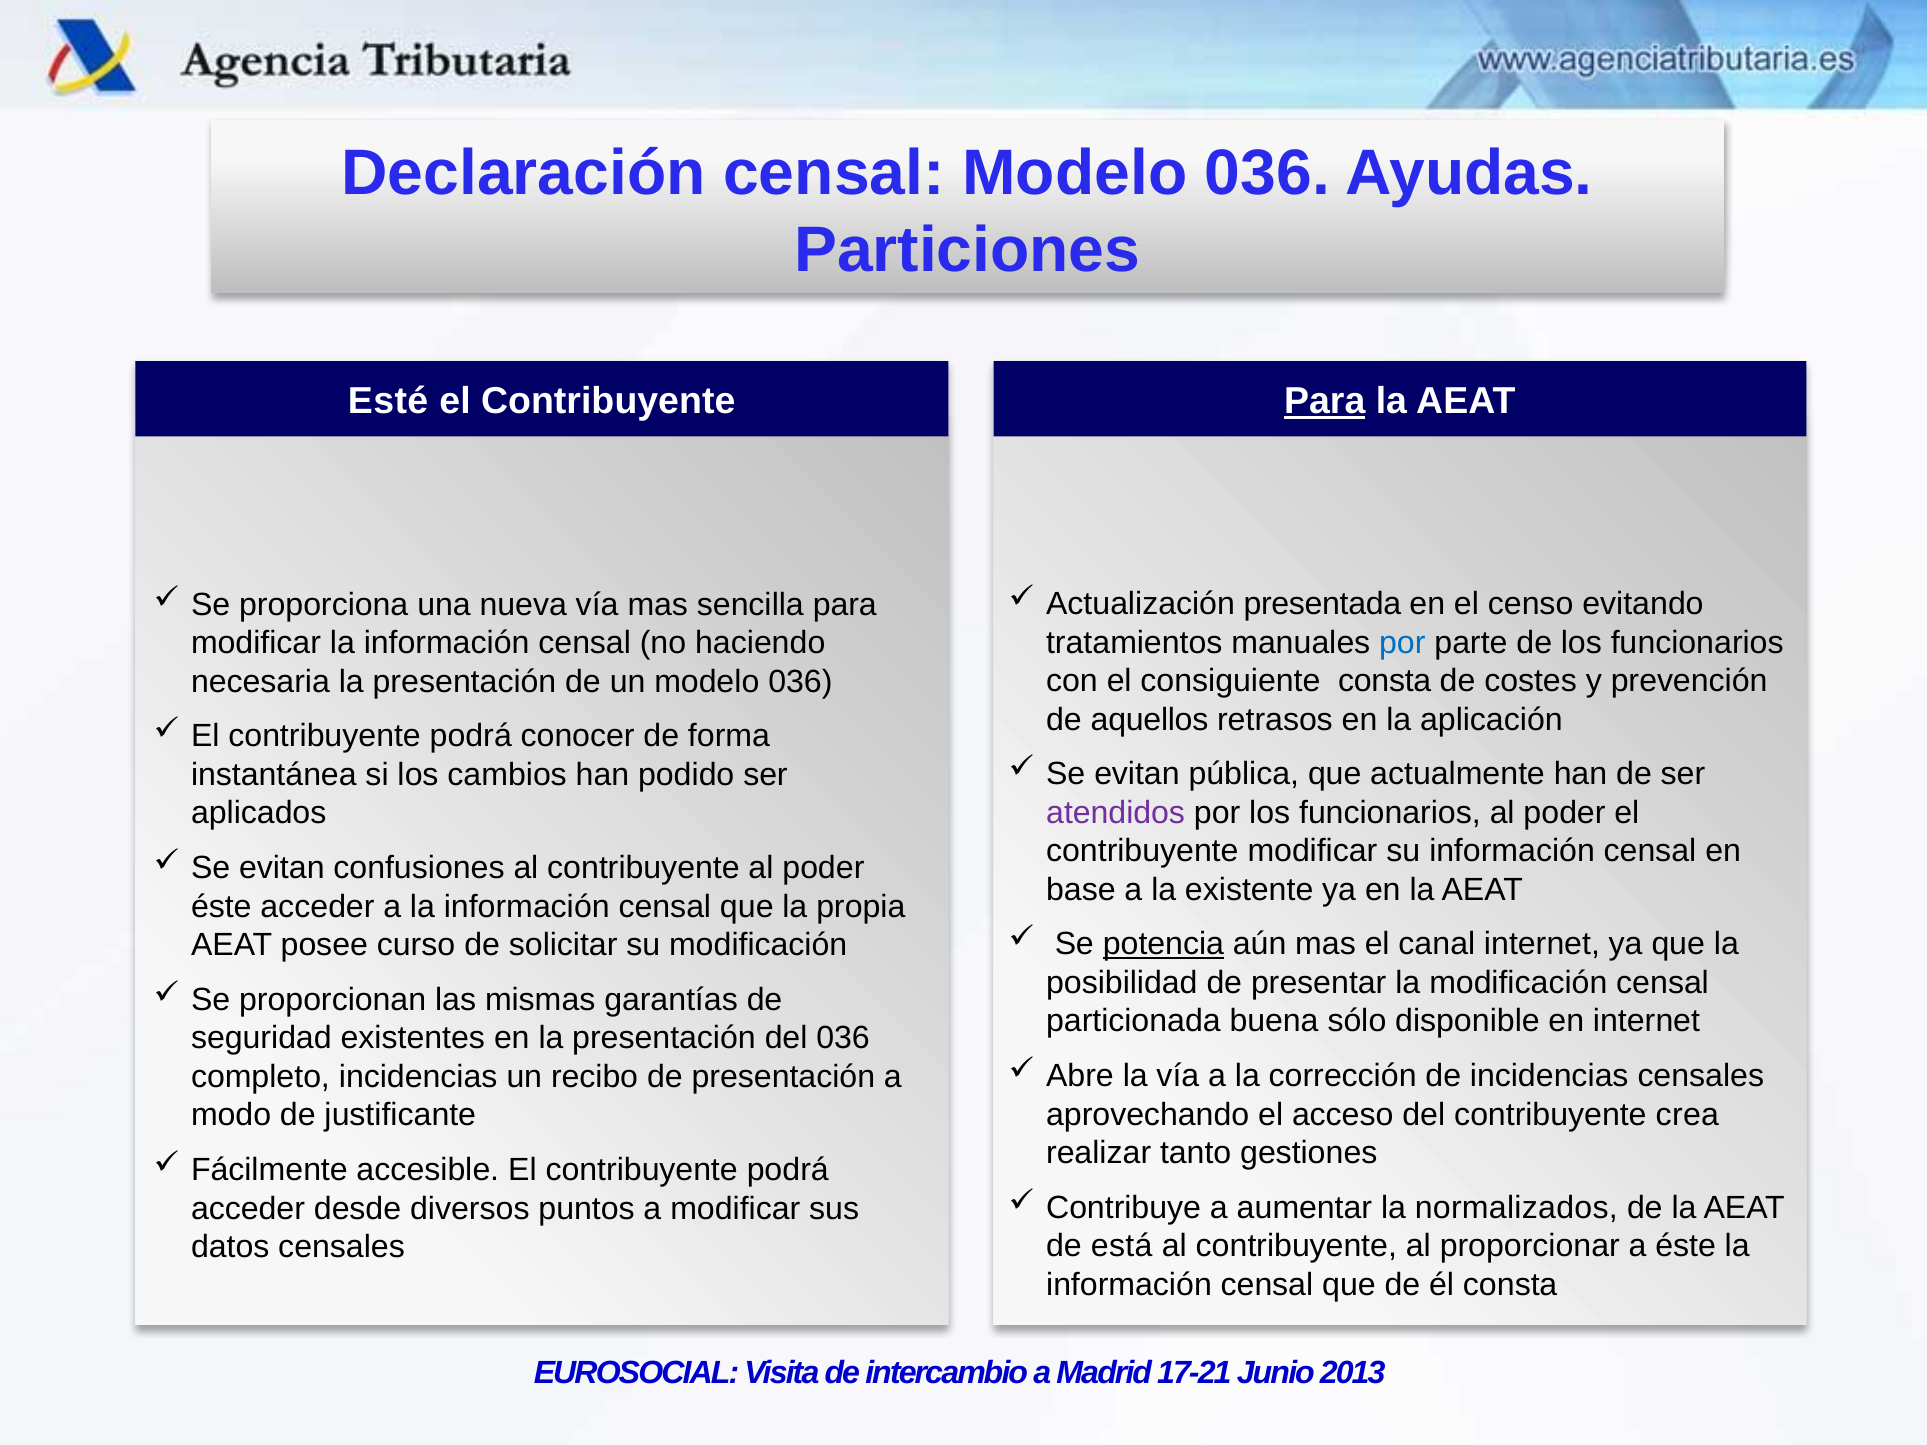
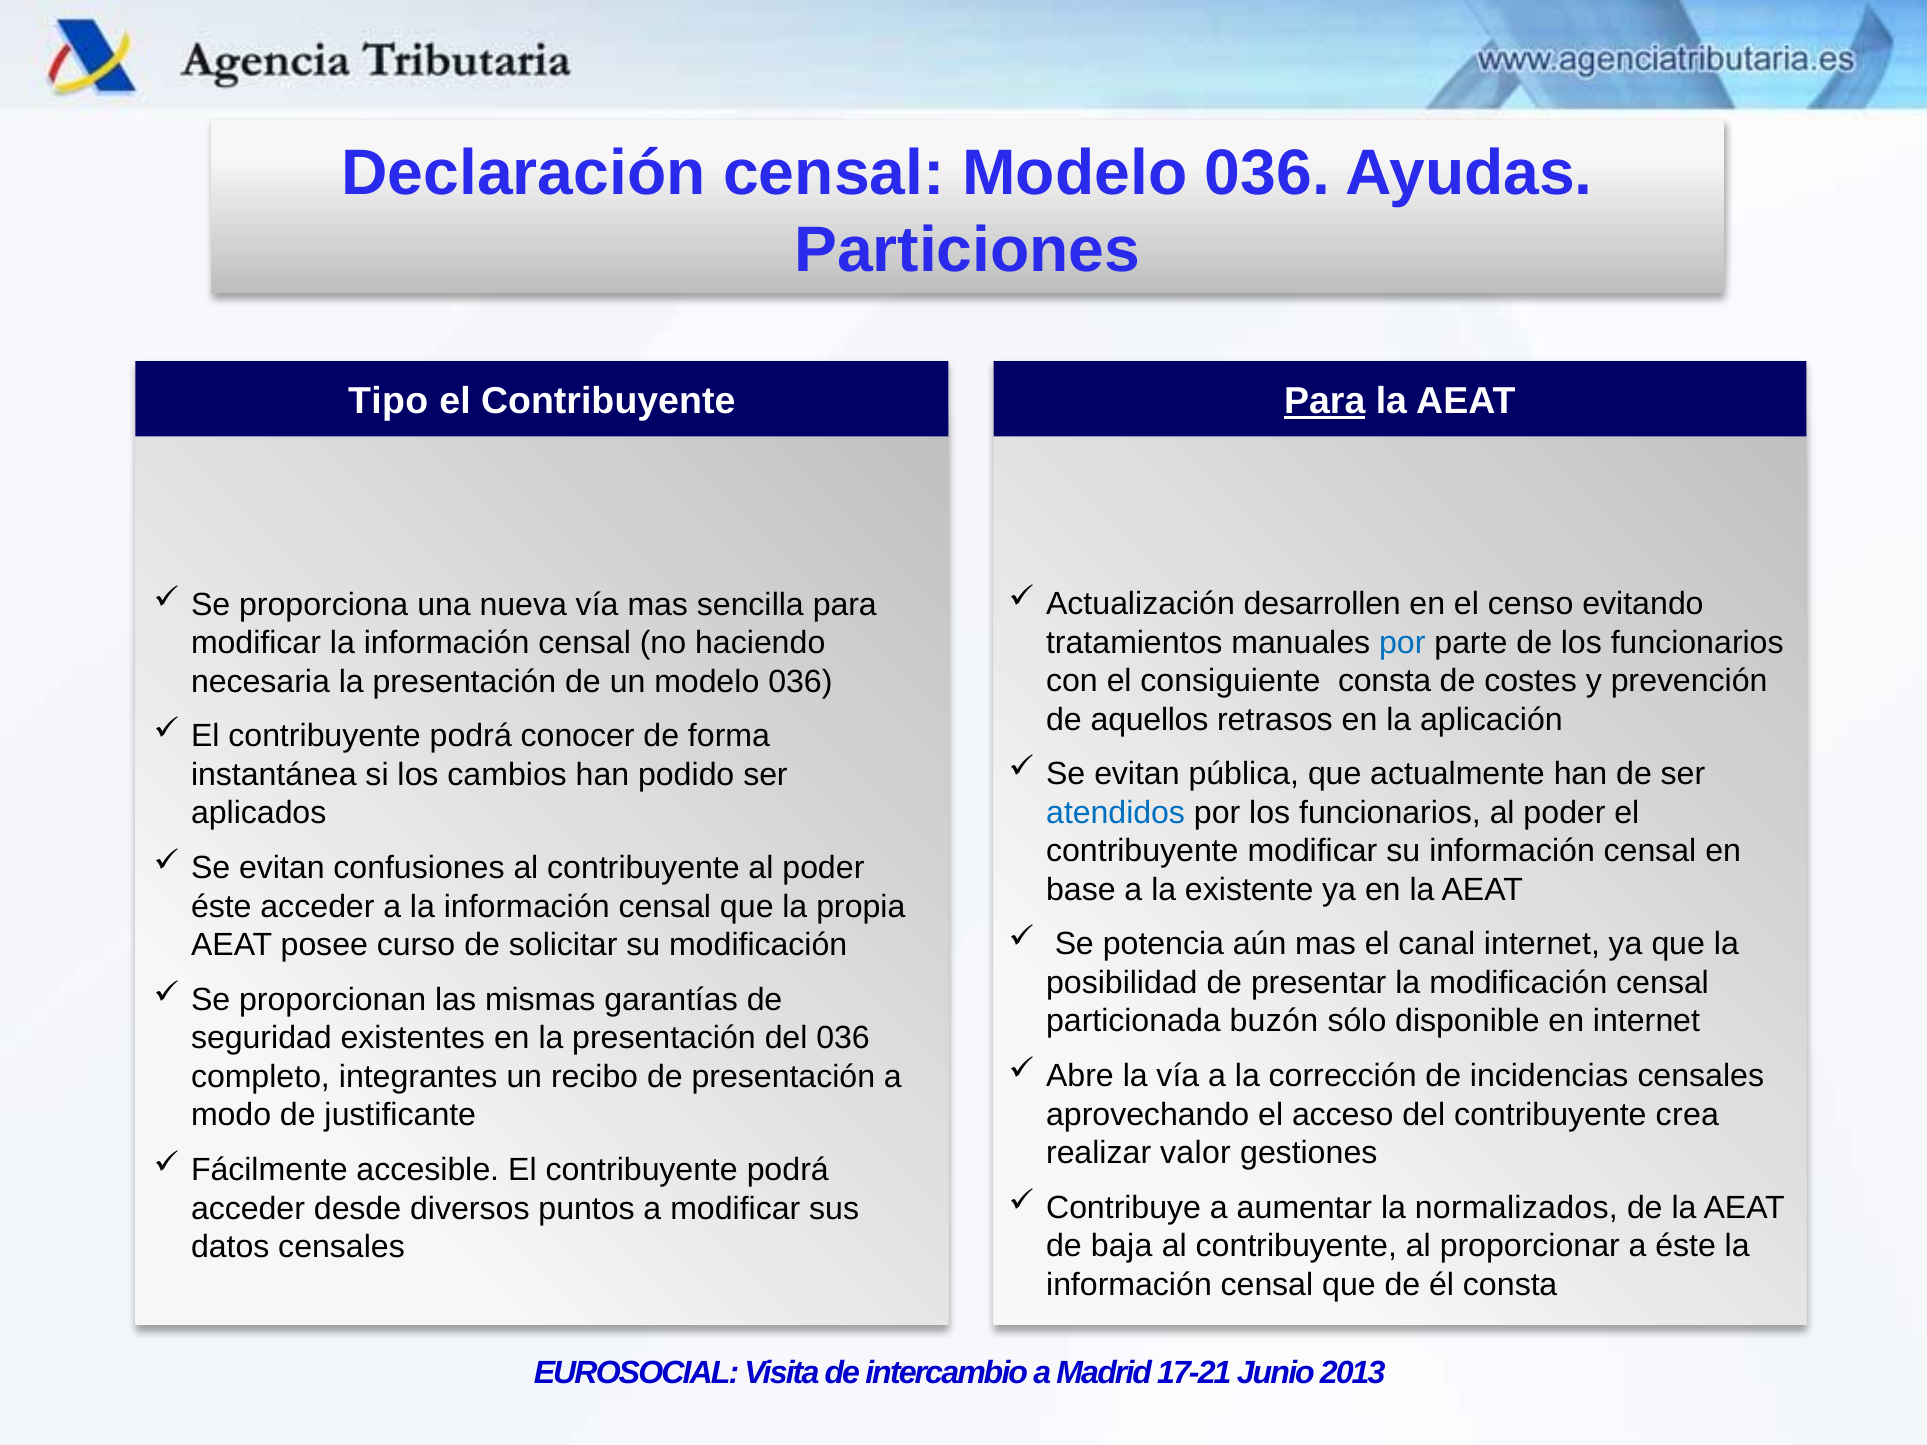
Esté: Esté -> Tipo (388, 402)
presentada: presentada -> desarrollen (1322, 604)
atendidos colour: purple -> blue (1116, 813)
potencia underline: present -> none (1163, 944)
buena: buena -> buzón (1274, 1022)
completo incidencias: incidencias -> integrantes (418, 1077)
tanto: tanto -> valor (1195, 1153)
está: está -> baja (1122, 1246)
